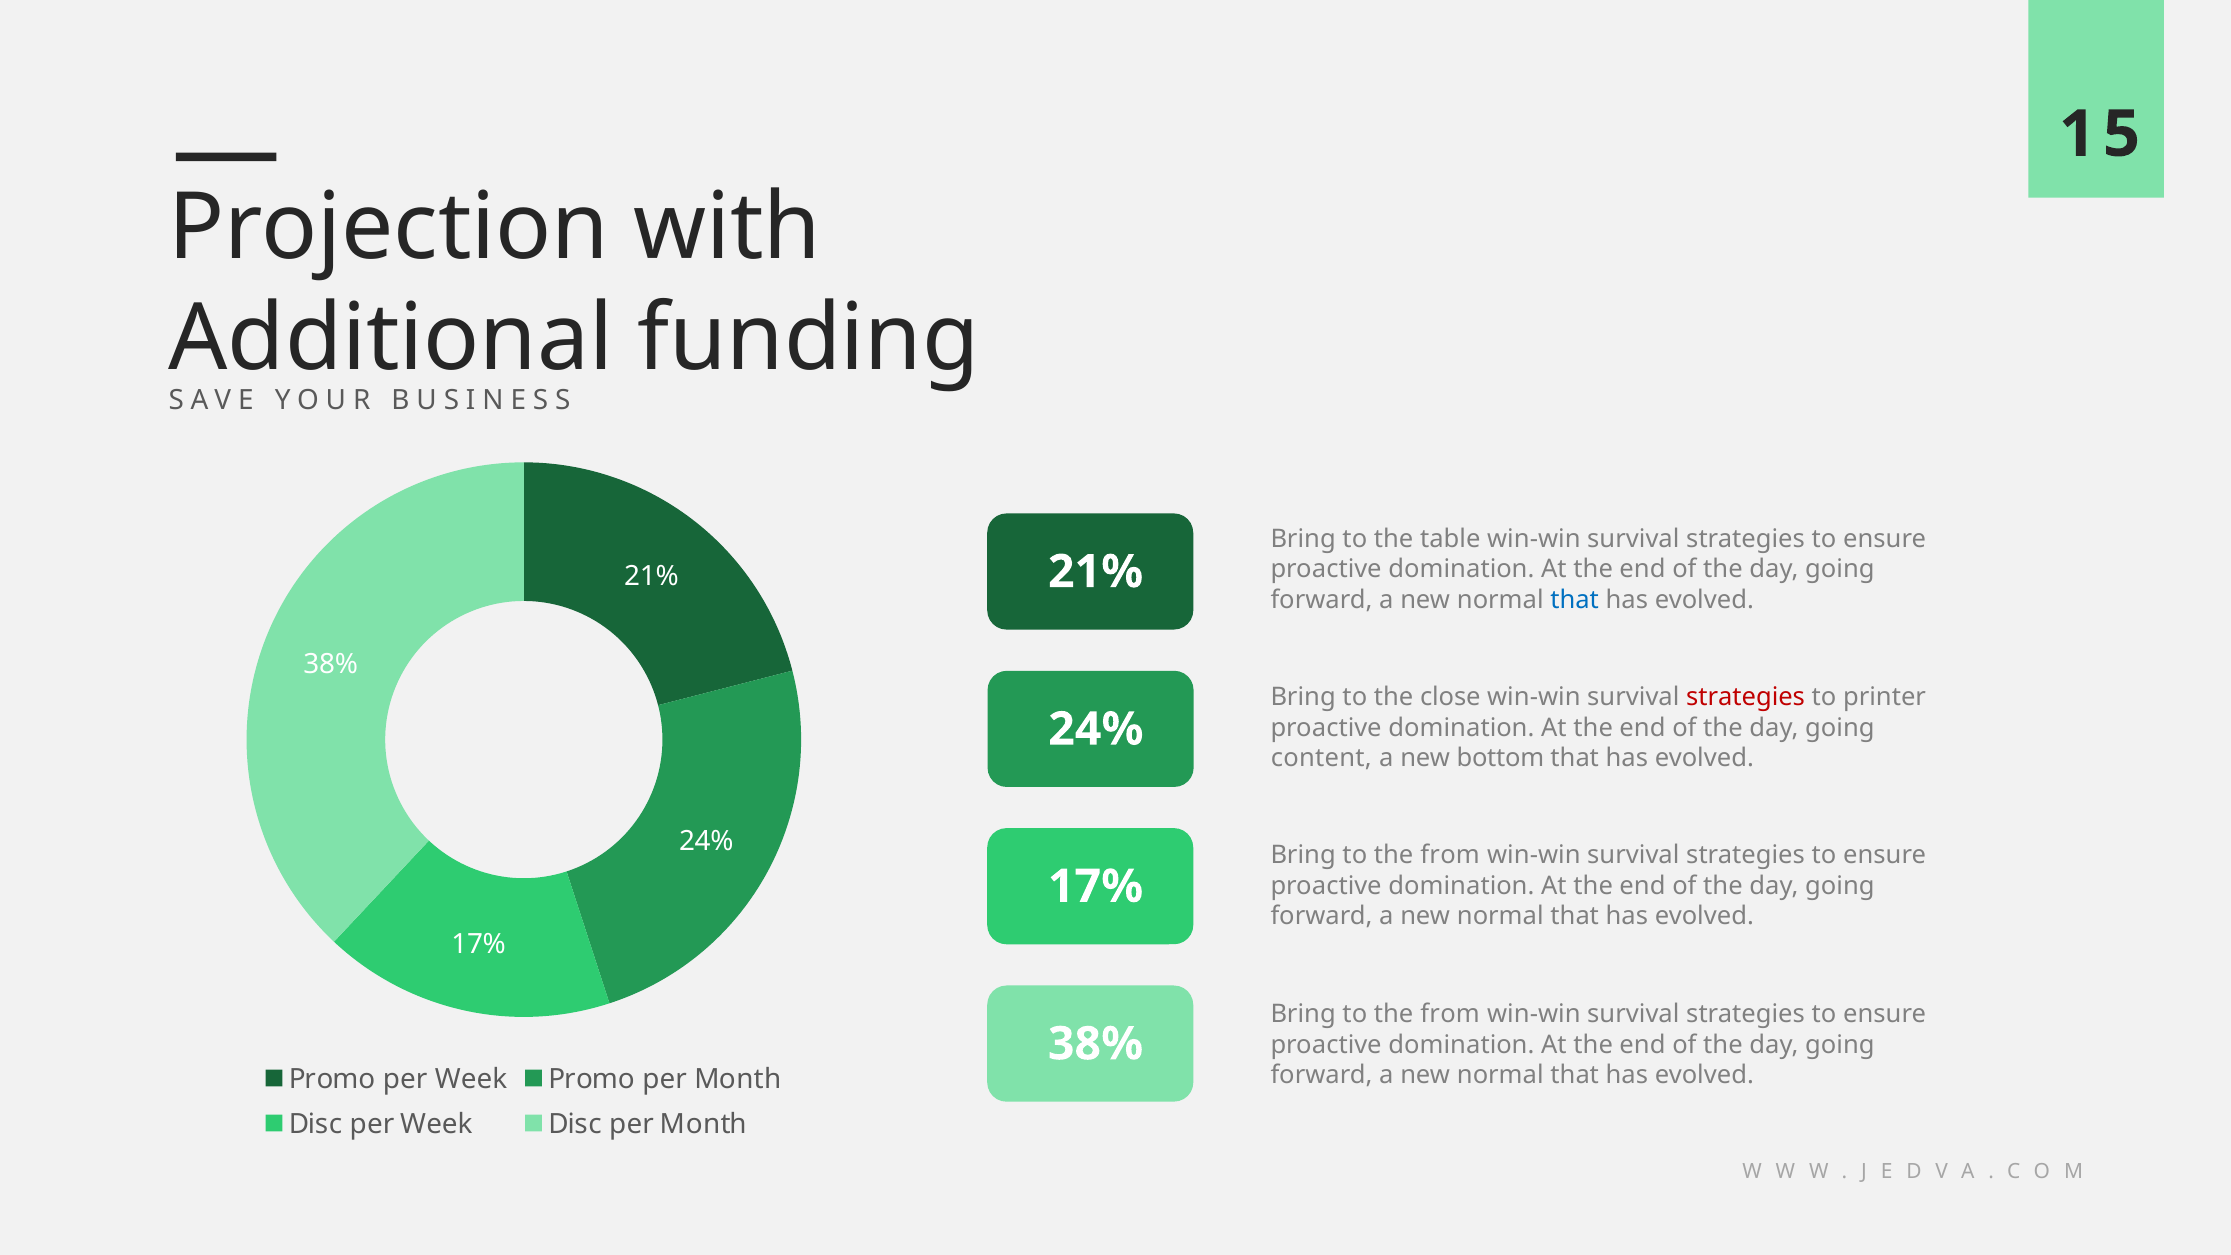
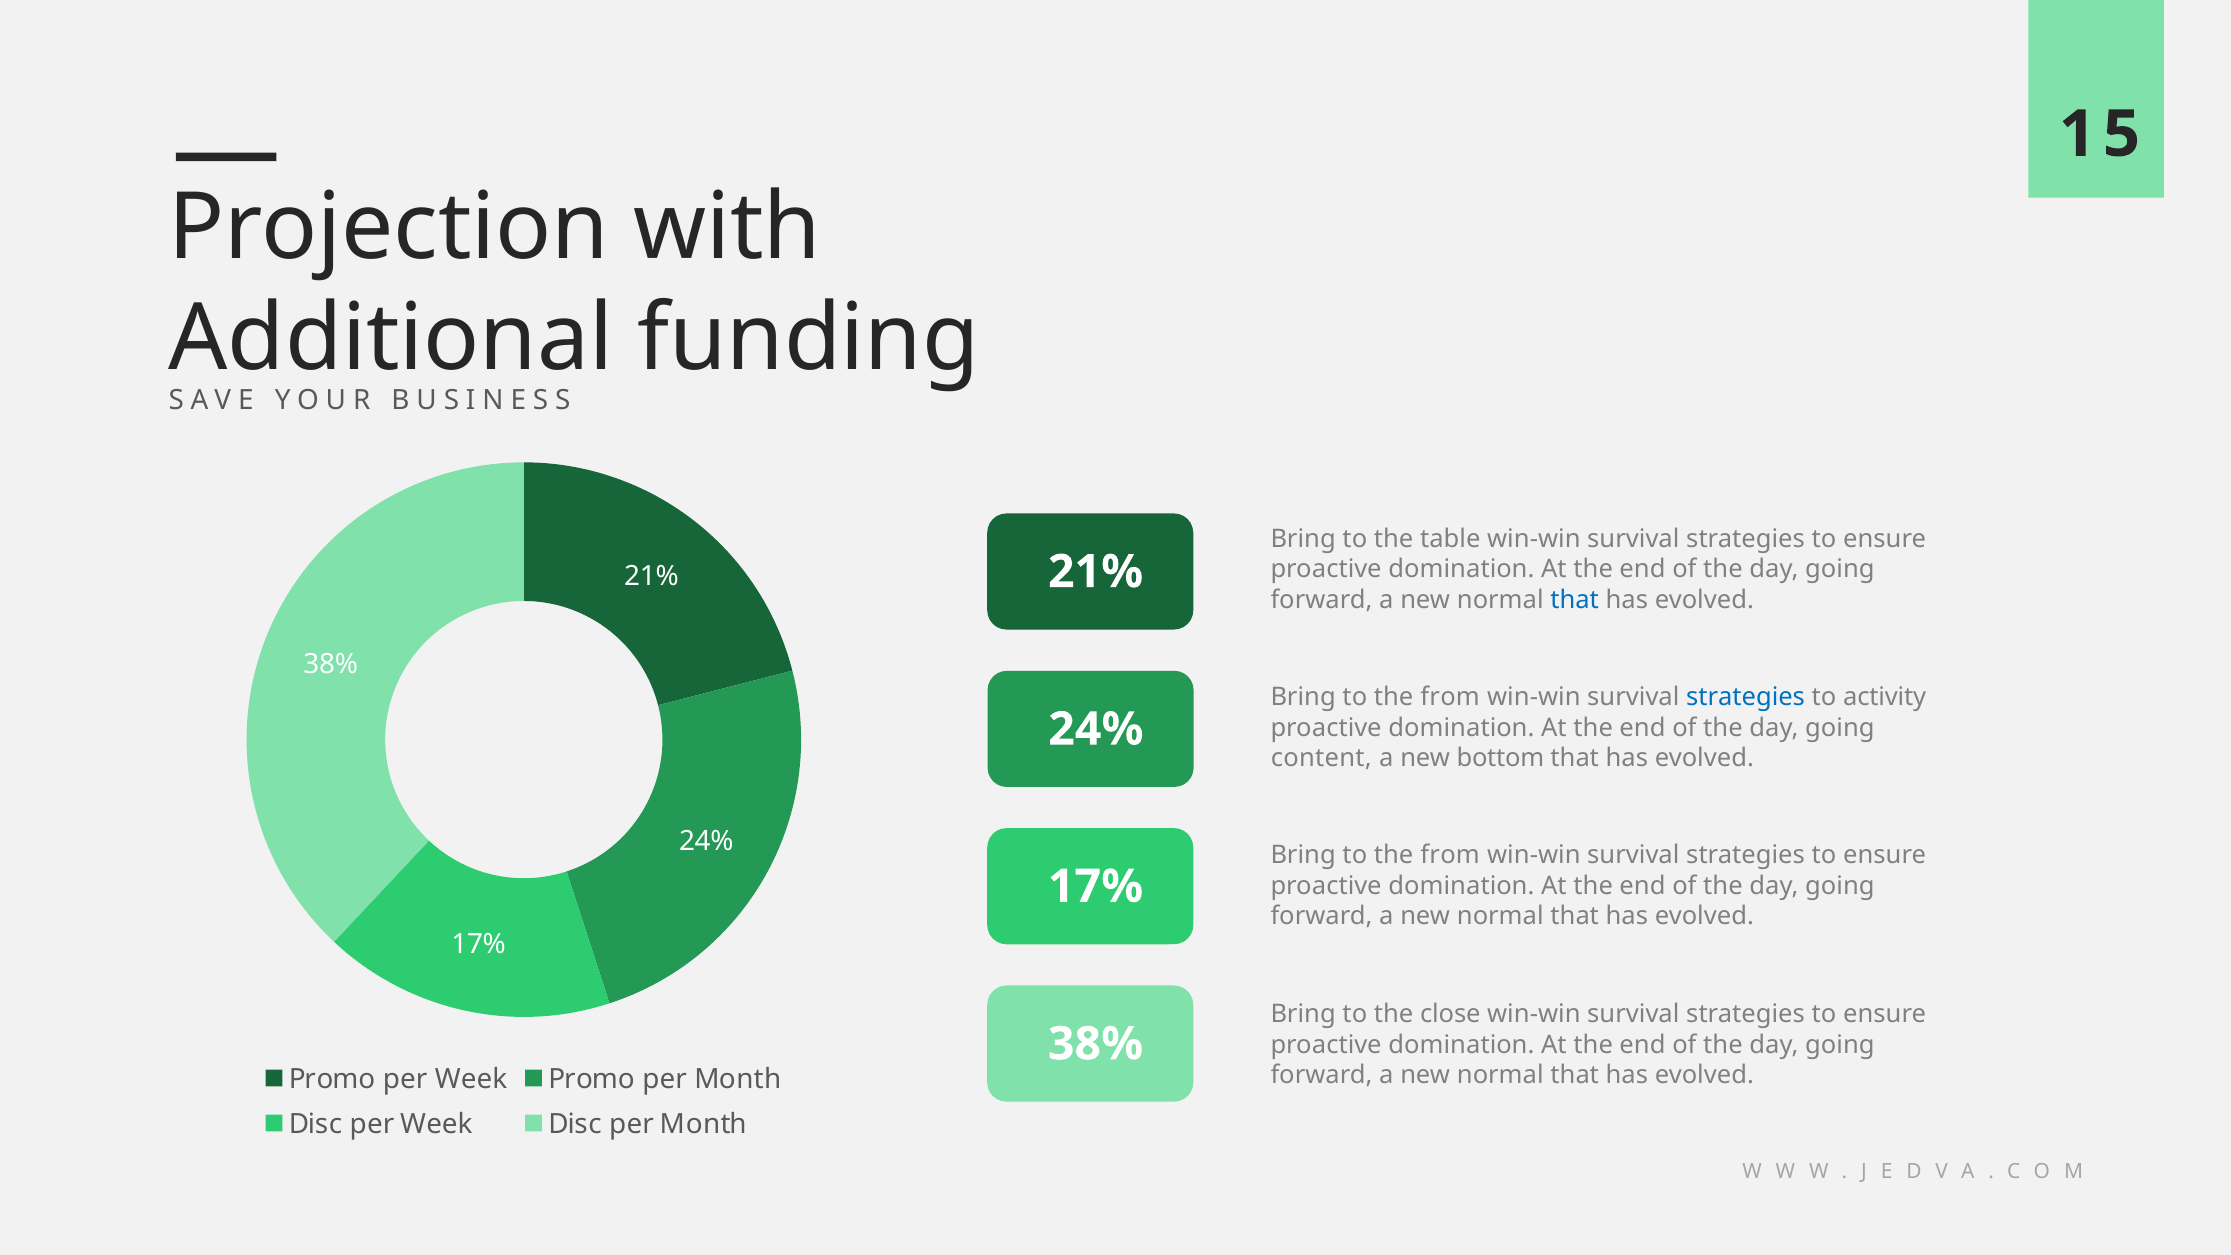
close: close -> from (1450, 697)
strategies colour: red -> blue (1746, 697)
printer: printer -> activity (1885, 697)
from: from -> close (1450, 1014)
